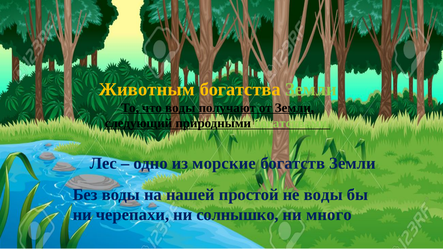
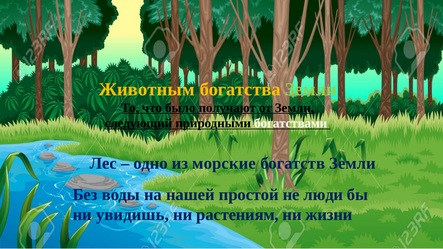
что воды: воды -> было (180, 108)
богатствами colour: light green -> white (291, 123)
не воды: воды -> люди (323, 195)
черепахи: черепахи -> увидишь (132, 215)
солнышко: солнышко -> растениям (238, 215)
много: много -> жизни (329, 215)
